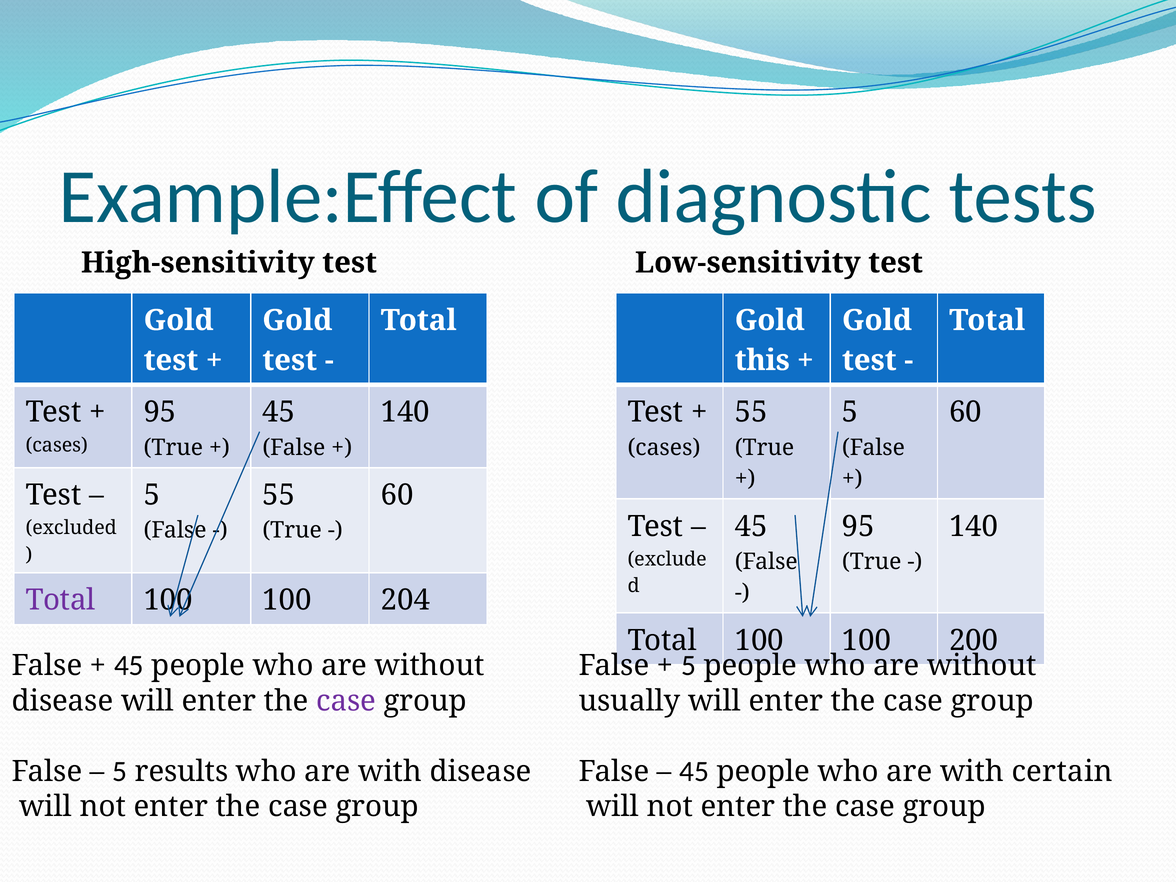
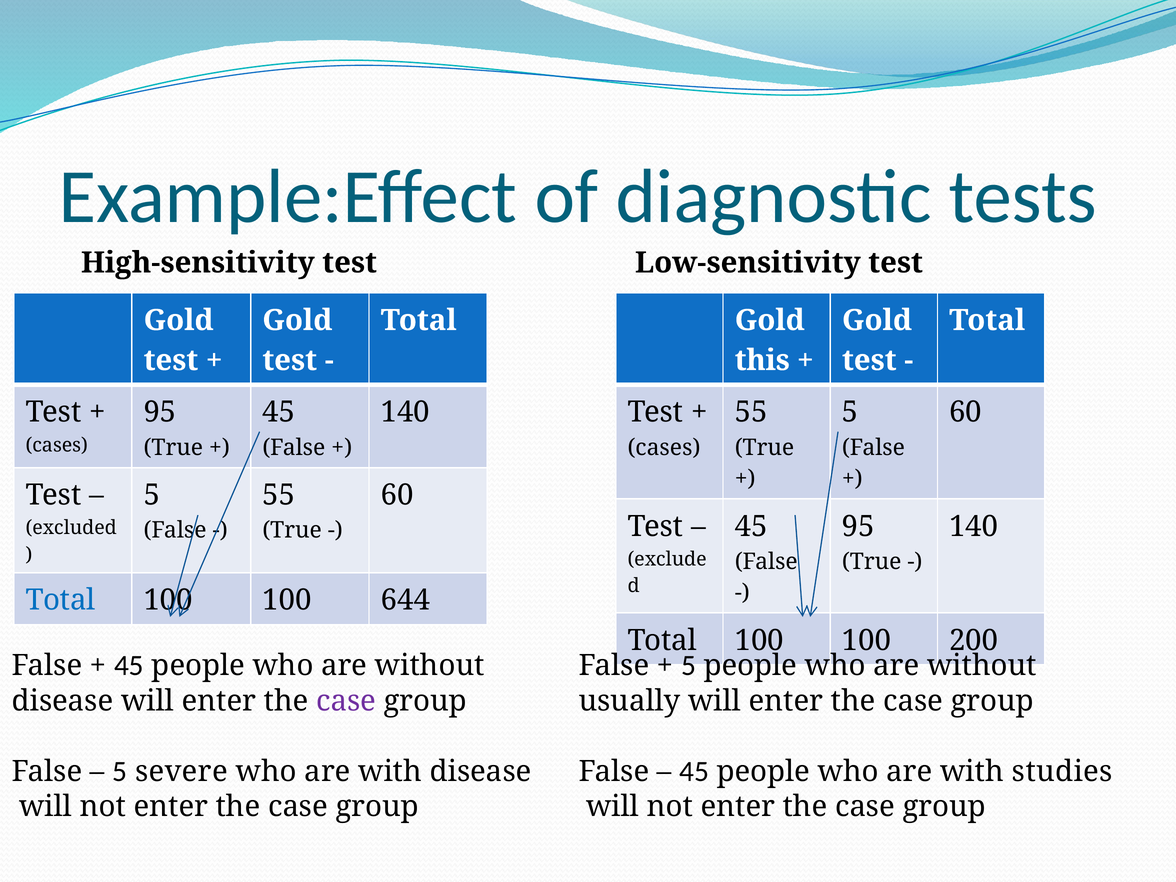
Total colour: purple -> blue (60, 600)
204: 204 -> 644 (405, 600)
results: results -> severe (181, 772)
certain: certain -> studies (1062, 772)
